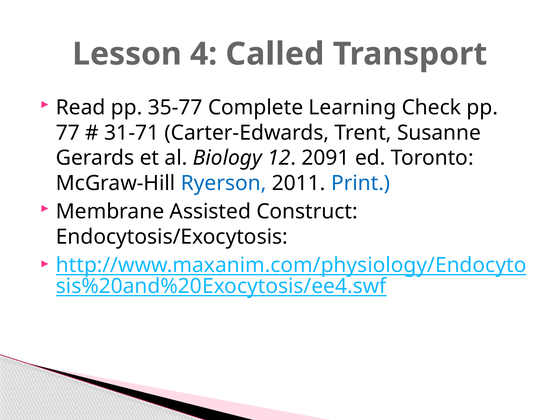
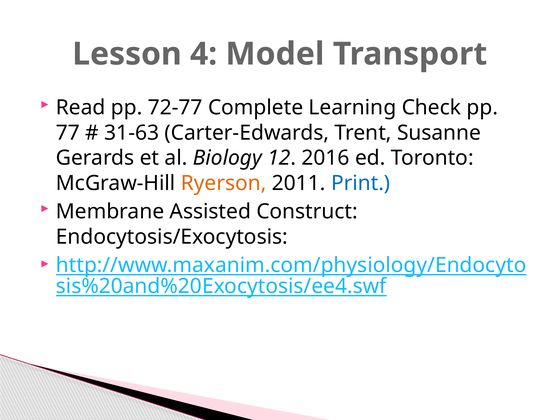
Called: Called -> Model (275, 54)
35-77: 35-77 -> 72-77 (175, 108)
31-71: 31-71 -> 31-63 (132, 133)
2091: 2091 -> 2016 (326, 158)
Ryerson colour: blue -> orange (224, 183)
